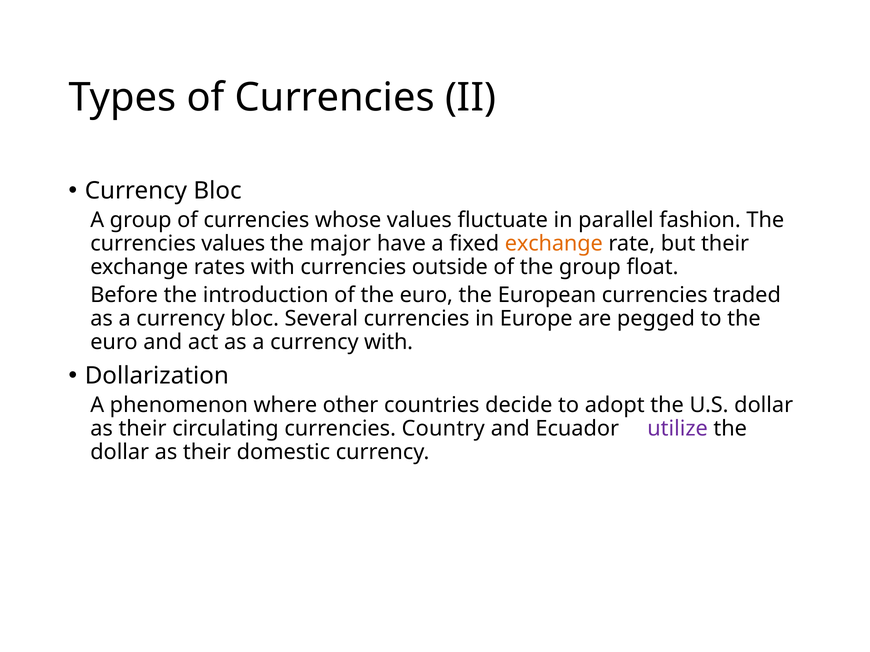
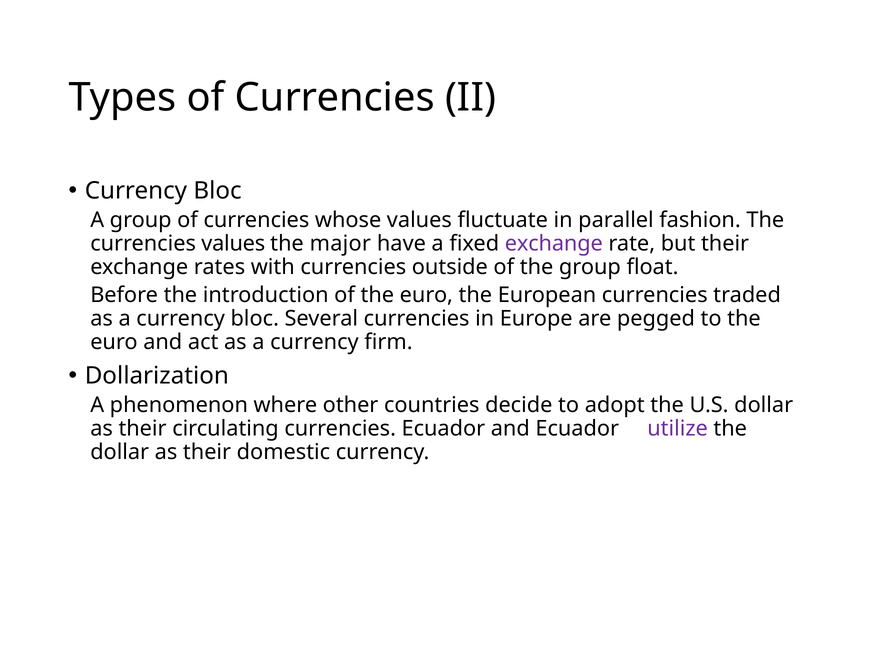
exchange colour: orange -> purple (554, 244)
currency with: with -> firm (388, 342)
currencies Country: Country -> Ecuador (443, 429)
